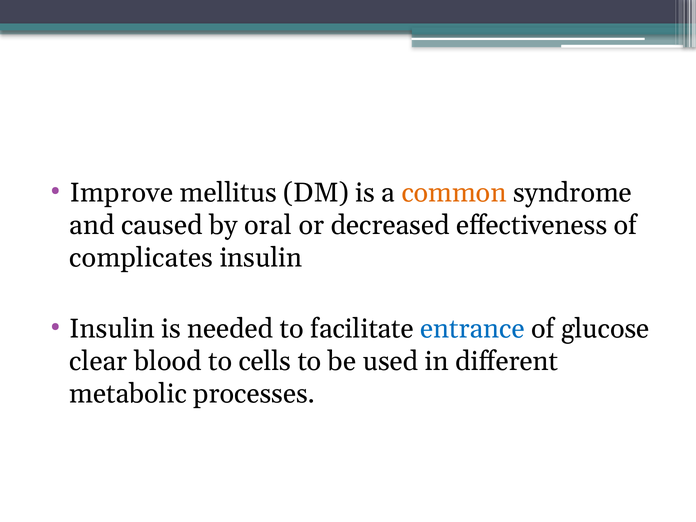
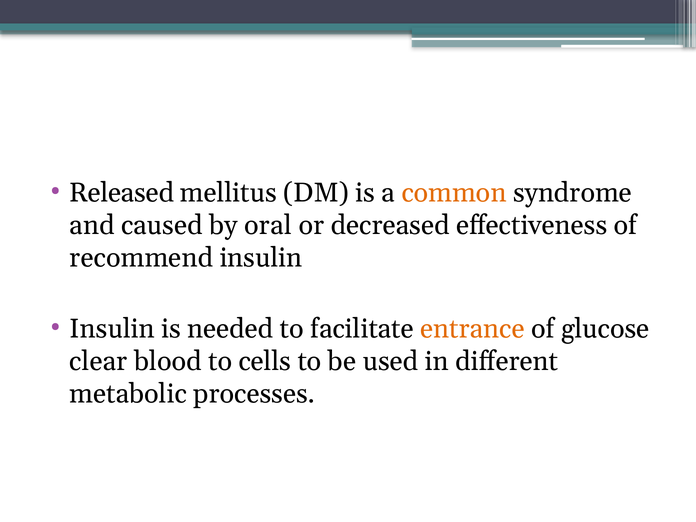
Improve: Improve -> Released (122, 193)
complicates: complicates -> recommend (141, 258)
entrance colour: blue -> orange (473, 329)
